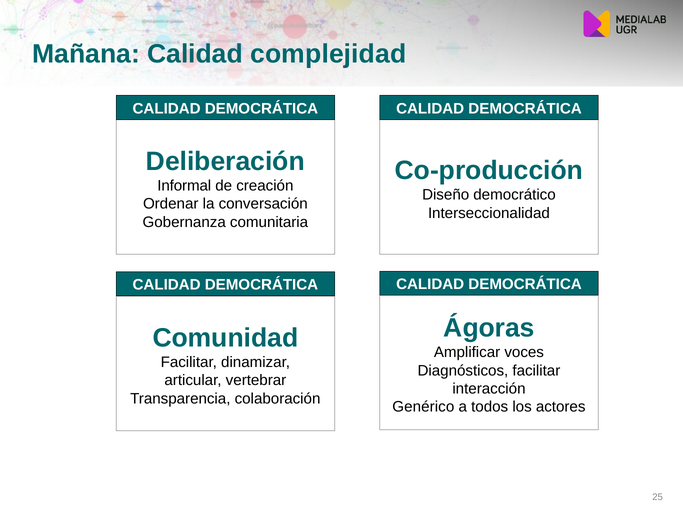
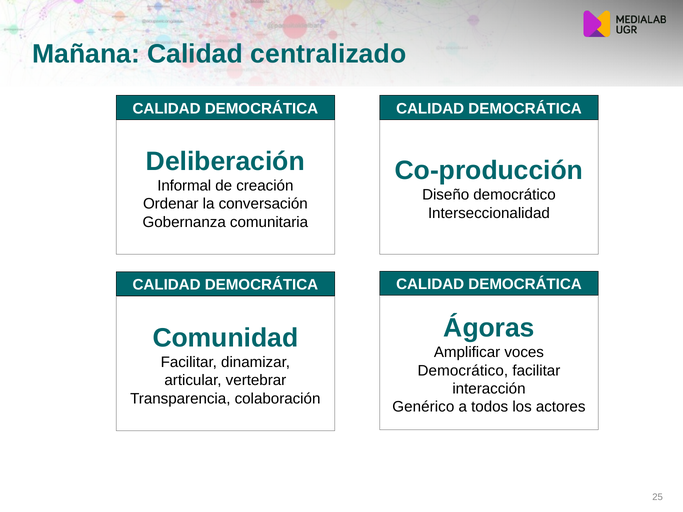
complejidad: complejidad -> centralizado (328, 54)
Diagnósticos: Diagnósticos -> Democrático (463, 371)
